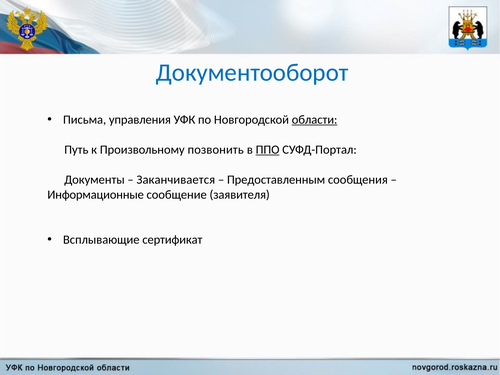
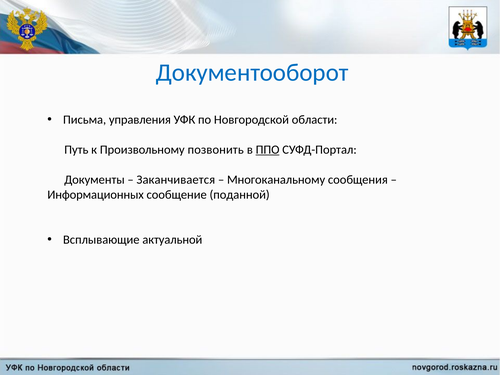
области underline: present -> none (315, 120)
Предоставленным: Предоставленным -> Многоканальному (276, 180)
Информационные: Информационные -> Информационных (96, 195)
заявителя: заявителя -> поданной (240, 195)
сертификат: сертификат -> актуальной (172, 240)
